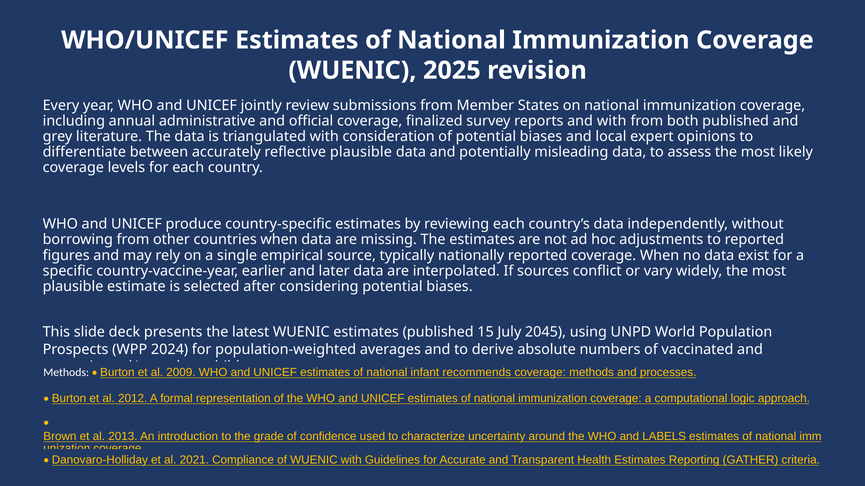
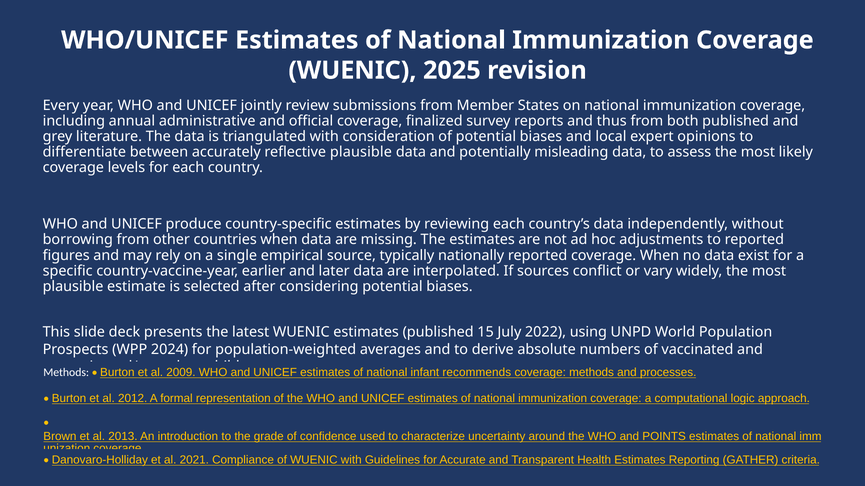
and with: with -> thus (612, 121)
2045: 2045 -> 2022 (546, 333)
LABELS: LABELS -> POINTS (664, 437)
